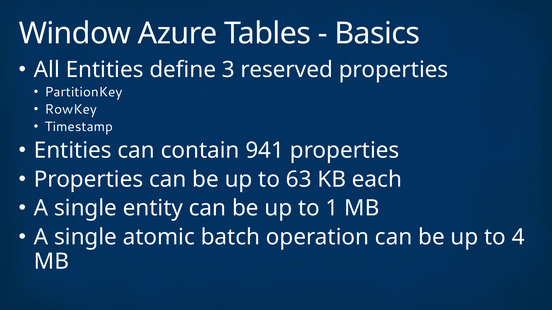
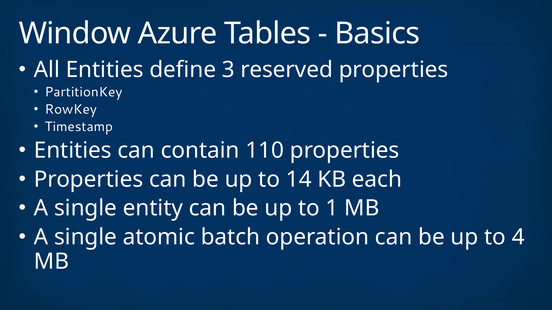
941: 941 -> 110 (265, 151)
63: 63 -> 14 (299, 180)
